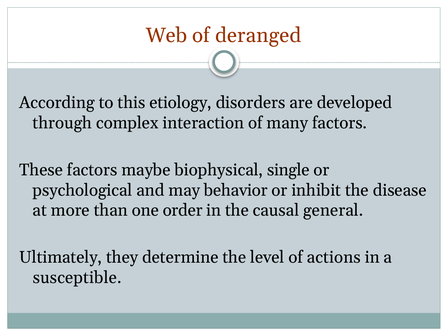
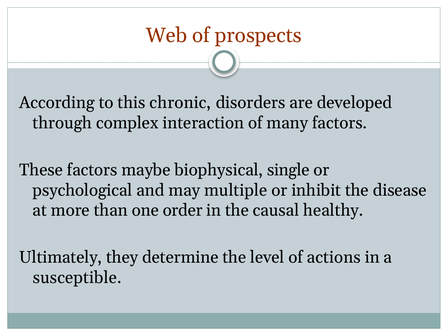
deranged: deranged -> prospects (258, 35)
etiology: etiology -> chronic (180, 103)
behavior: behavior -> multiple (236, 190)
general: general -> healthy (333, 210)
